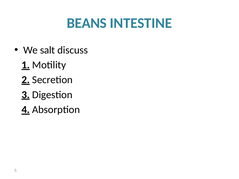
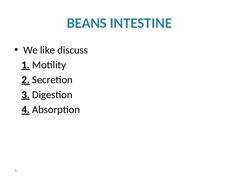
salt: salt -> like (47, 50)
